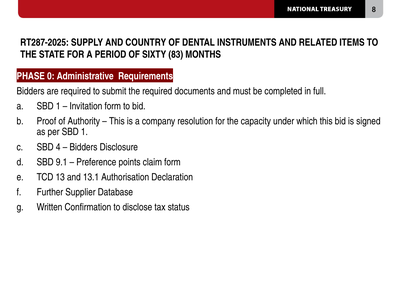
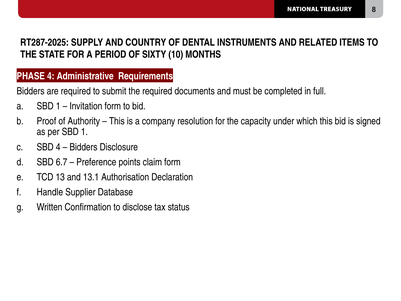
83: 83 -> 10 (176, 55)
PHASE 0: 0 -> 4 (51, 76)
9.1: 9.1 -> 6.7 (62, 162)
Further: Further -> Handle (50, 192)
